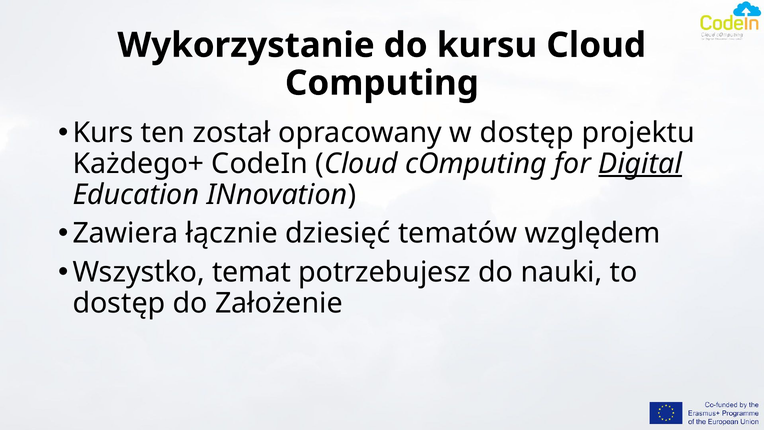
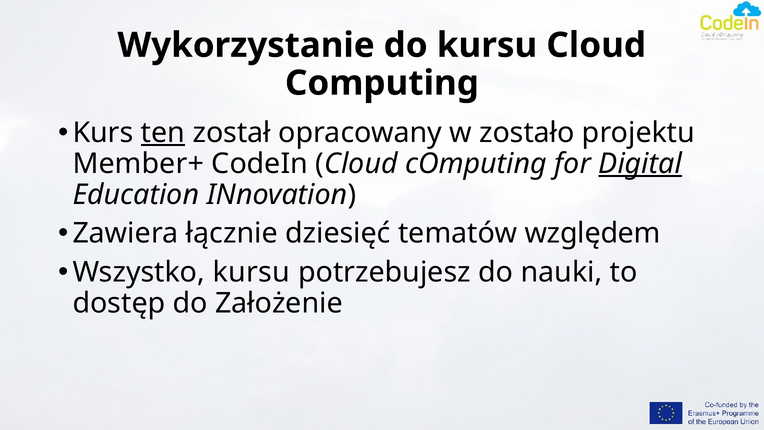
ten underline: none -> present (163, 133)
w dostęp: dostęp -> zostało (527, 133)
Każdego+: Każdego+ -> Member+ (138, 164)
Wszystko temat: temat -> kursu (251, 272)
